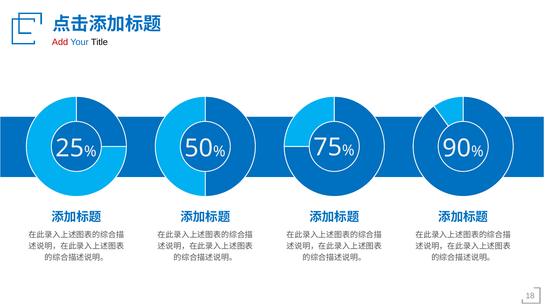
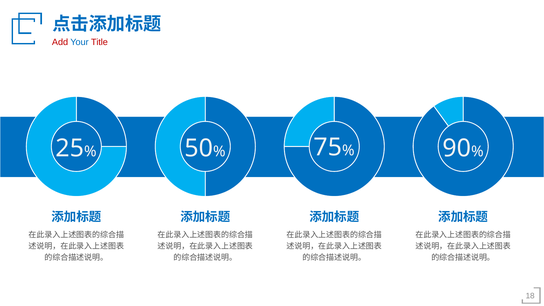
Title colour: black -> red (99, 42)
